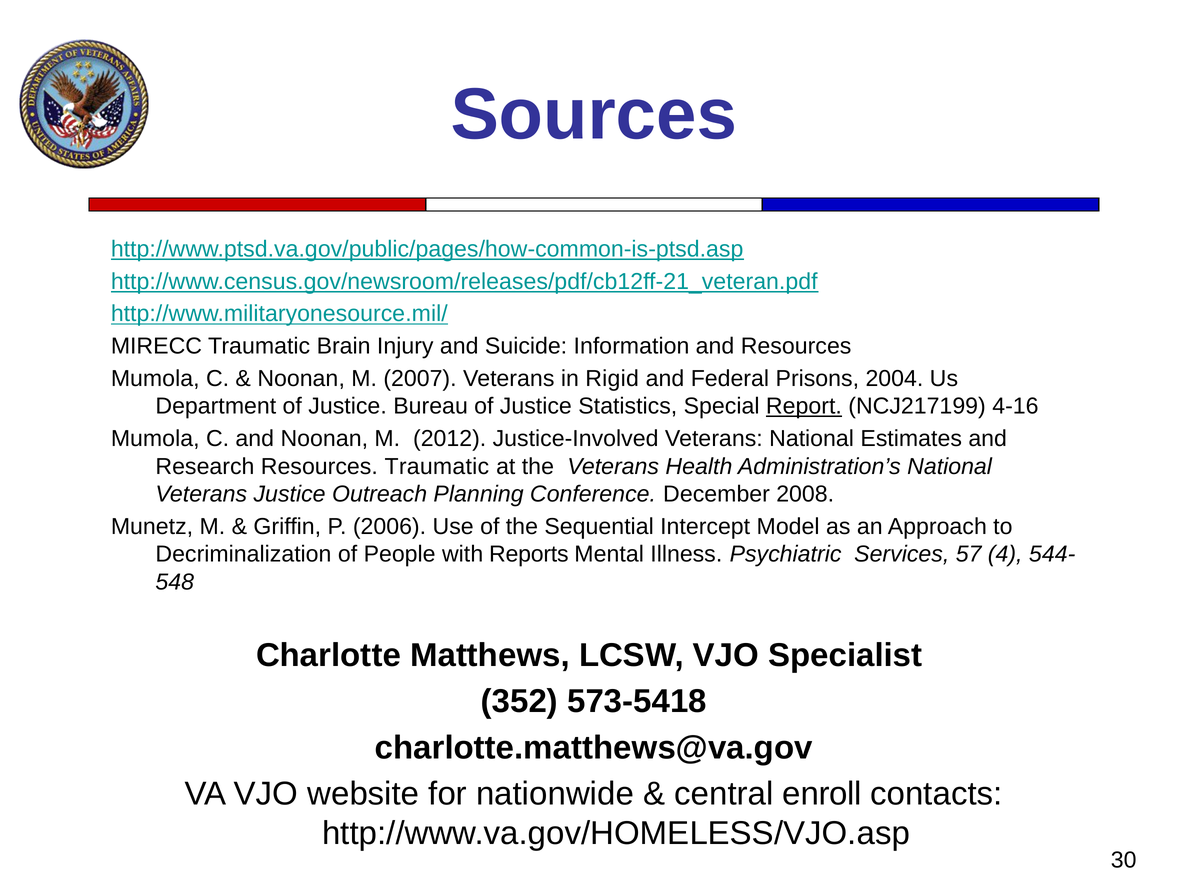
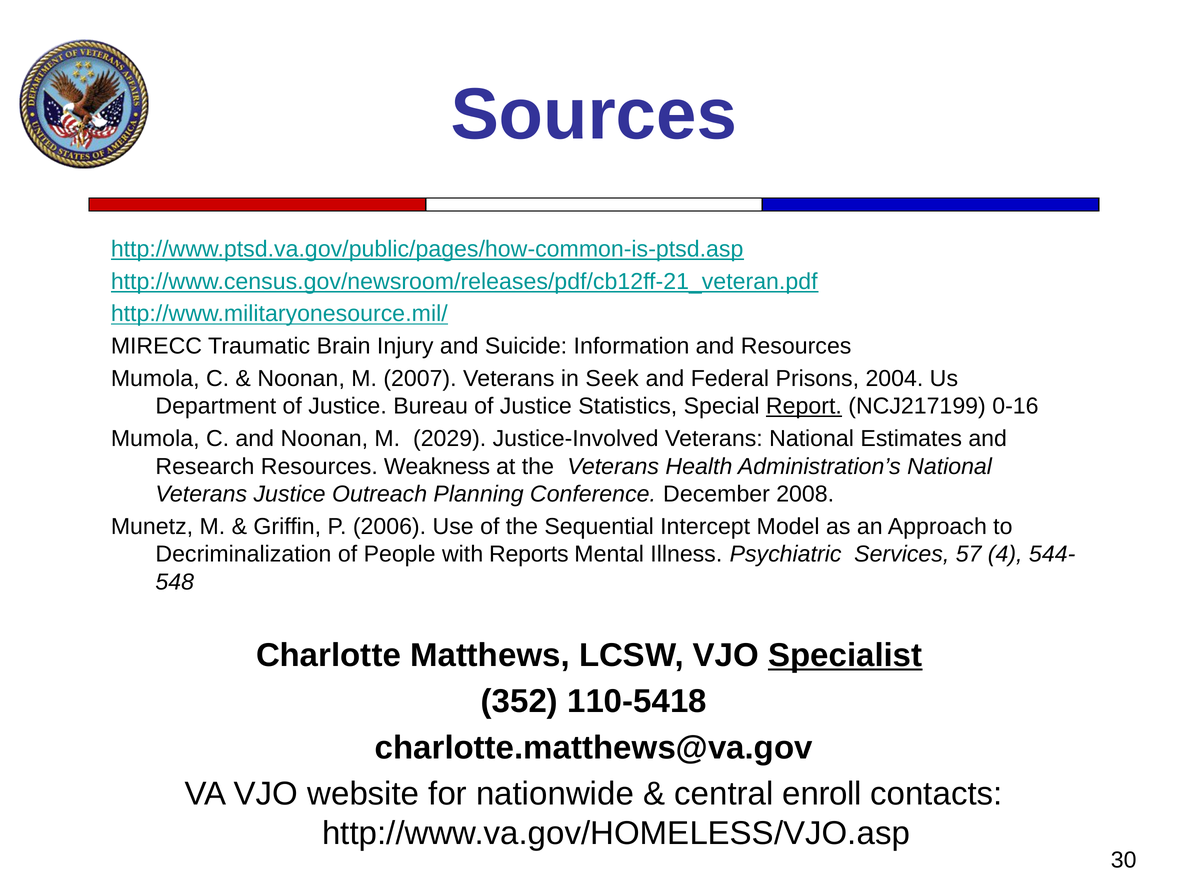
Rigid: Rigid -> Seek (612, 379)
4-16: 4-16 -> 0-16 (1015, 406)
2012: 2012 -> 2029 (450, 439)
Resources Traumatic: Traumatic -> Weakness (437, 466)
Specialist underline: none -> present (845, 655)
573-5418: 573-5418 -> 110-5418 (637, 702)
